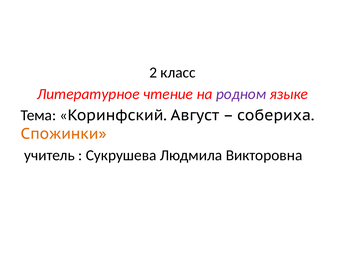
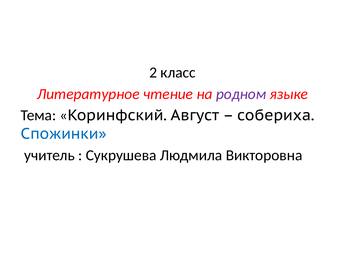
Спожинки colour: orange -> blue (64, 134)
